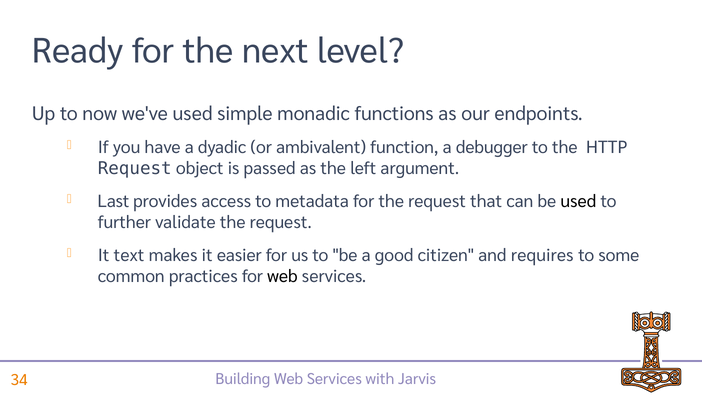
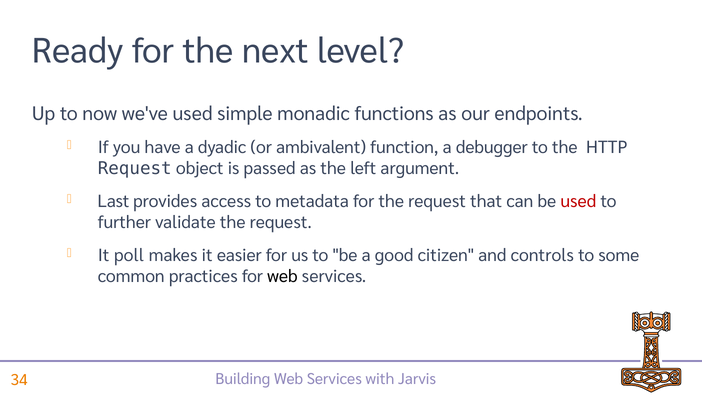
used colour: black -> red (578, 201)
text: text -> poll (129, 255)
requires: requires -> controls (542, 255)
